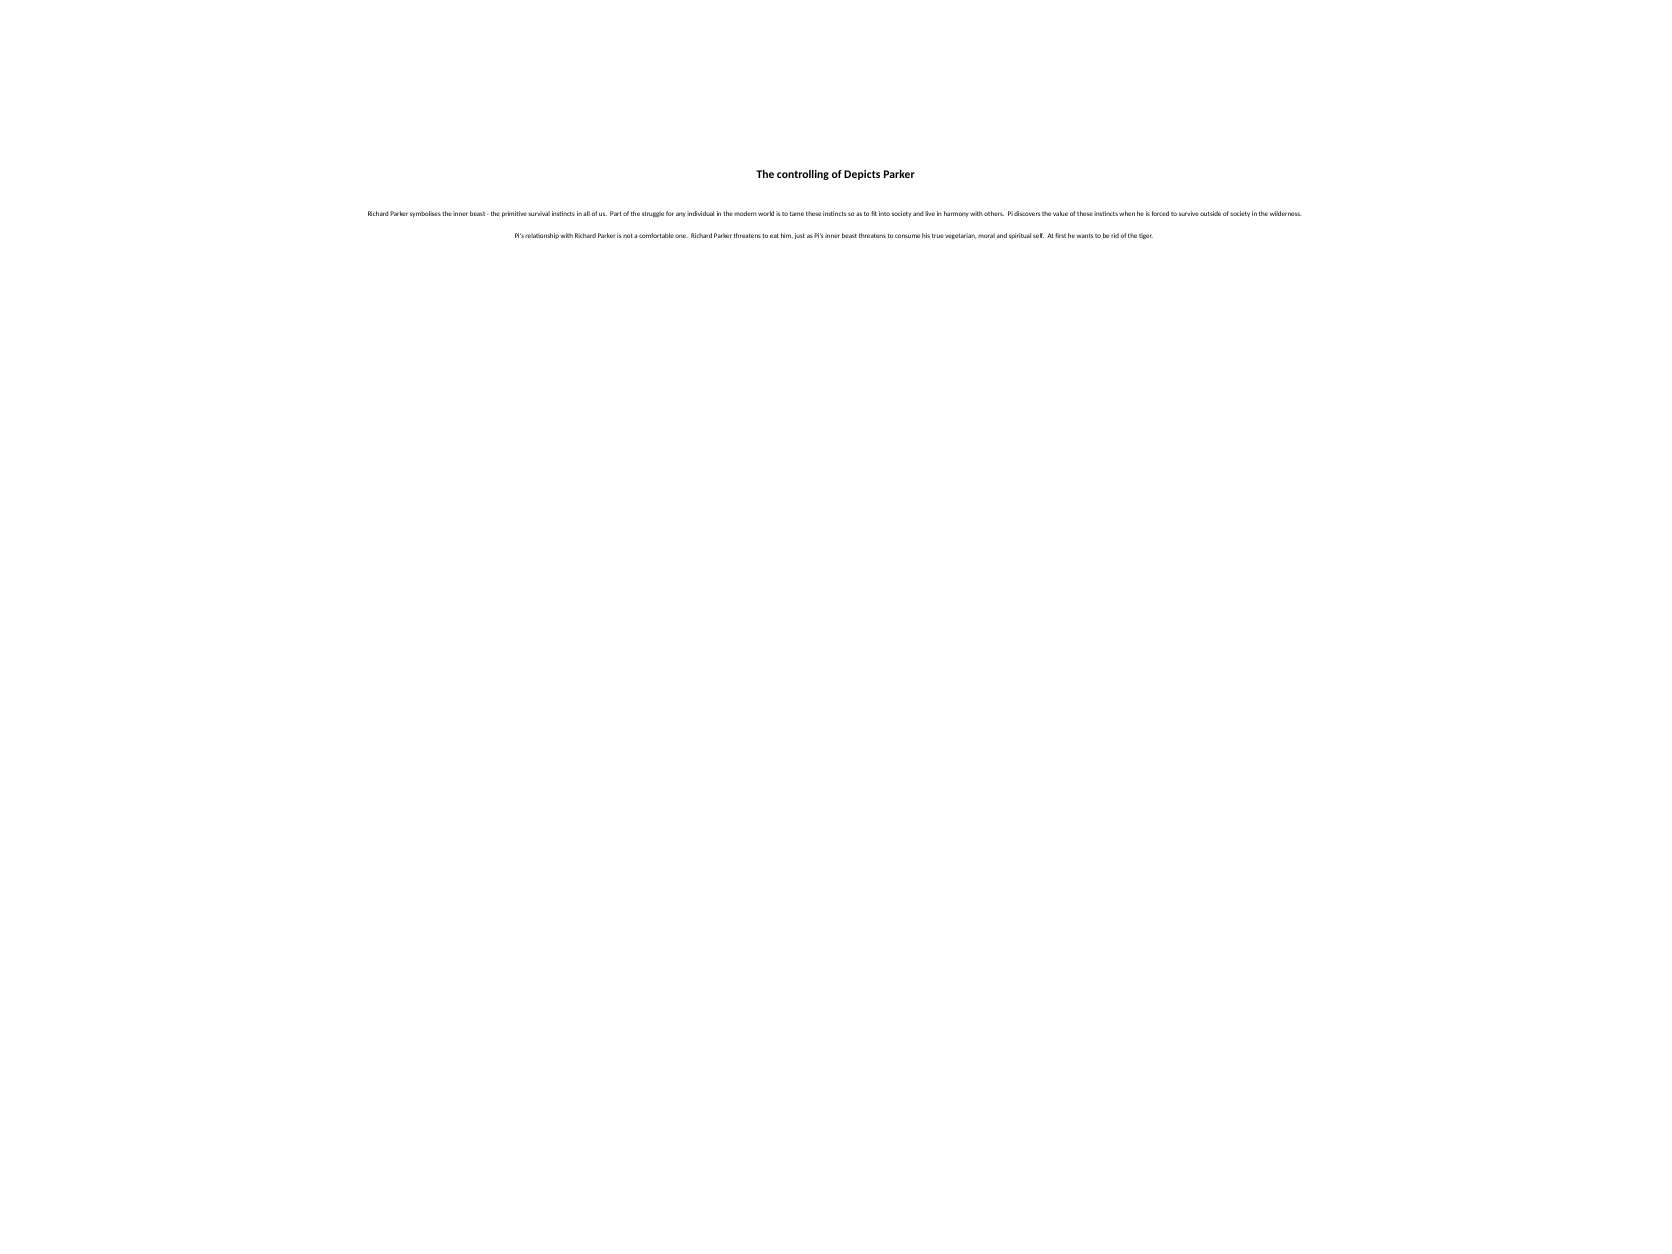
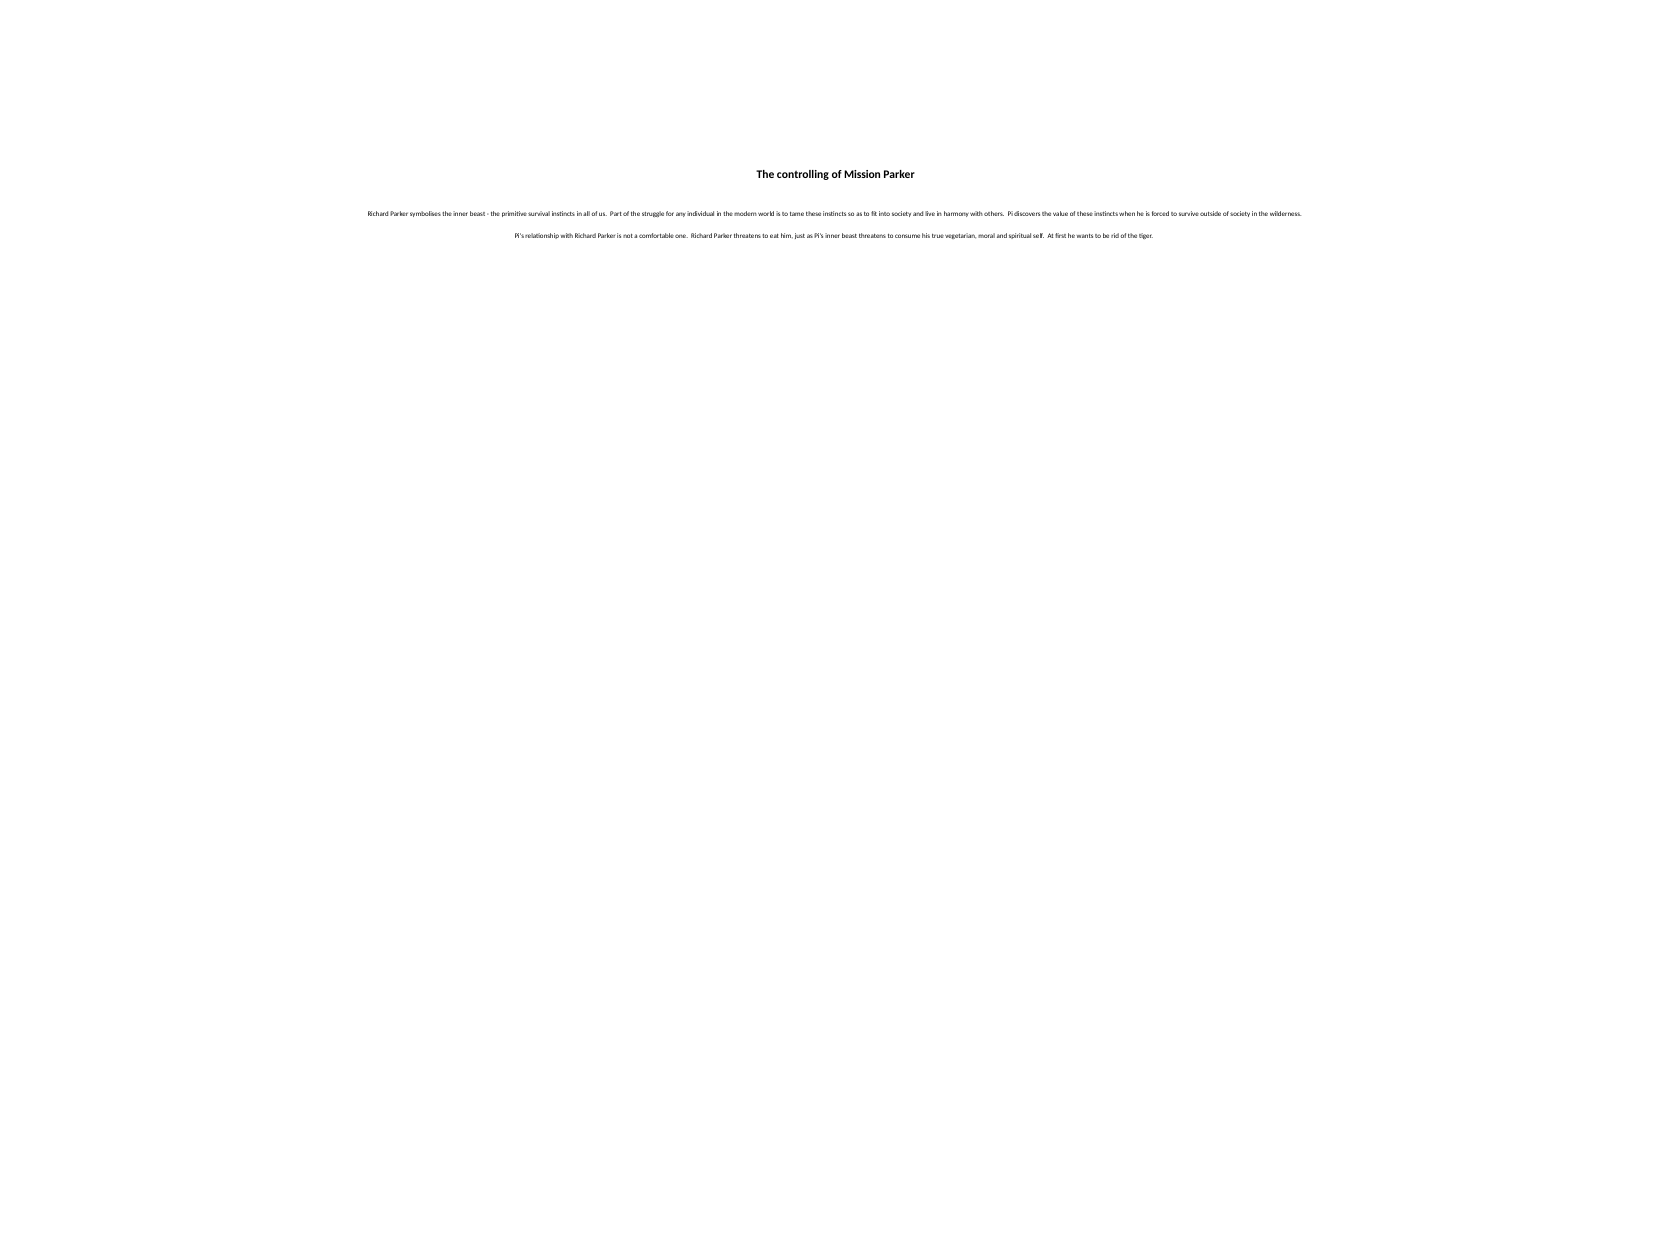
Depicts: Depicts -> Mission (862, 175)
